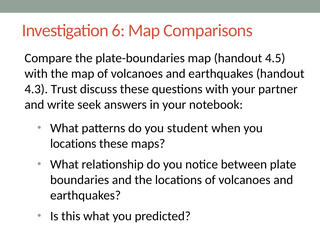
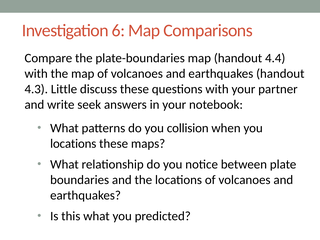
4.5: 4.5 -> 4.4 (275, 58)
Trust: Trust -> Little (64, 89)
student: student -> collision (188, 128)
